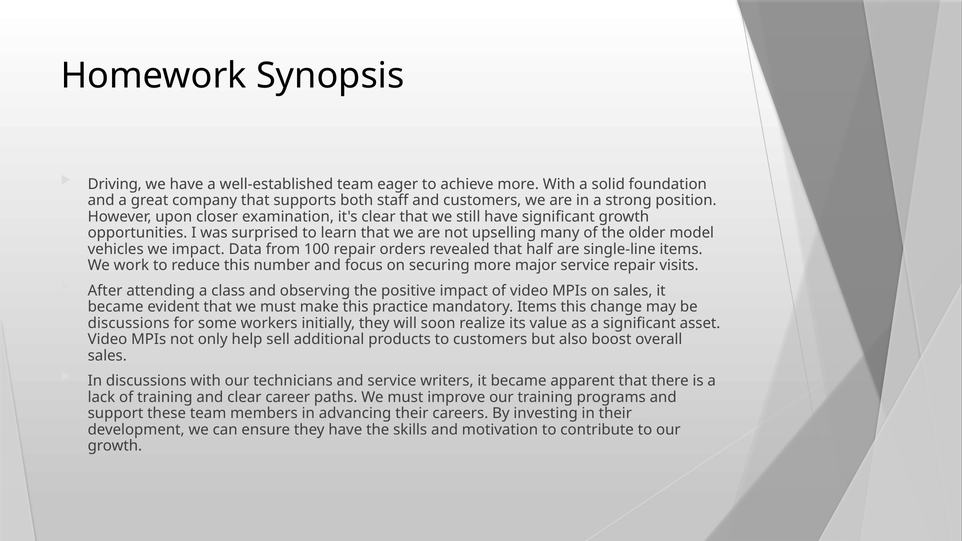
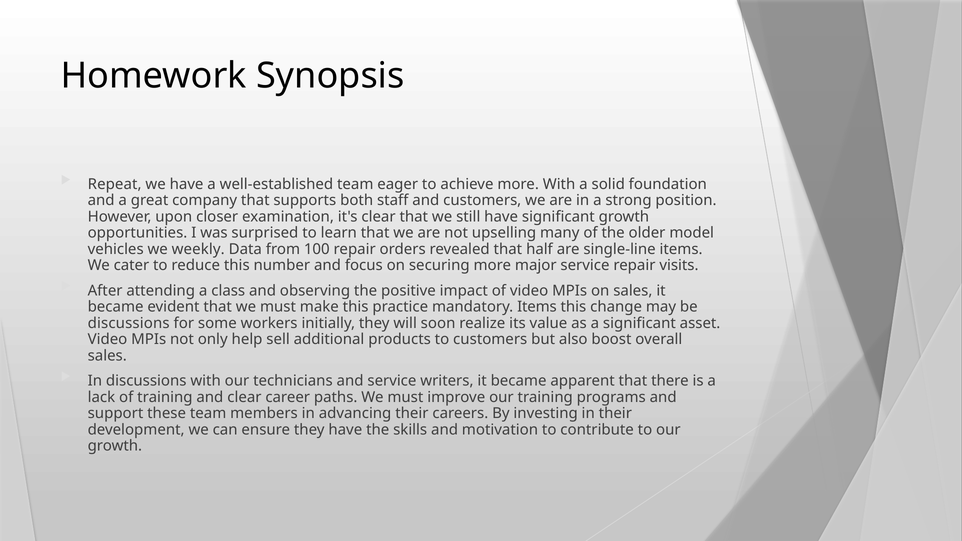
Driving: Driving -> Repeat (115, 184)
we impact: impact -> weekly (198, 249)
work: work -> cater (131, 265)
